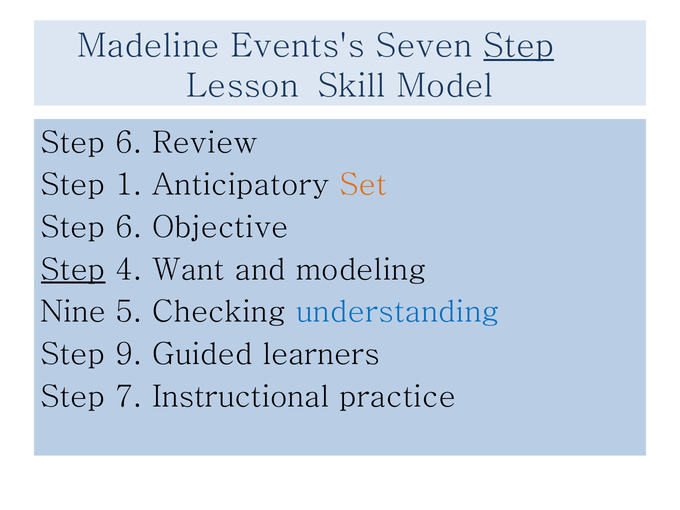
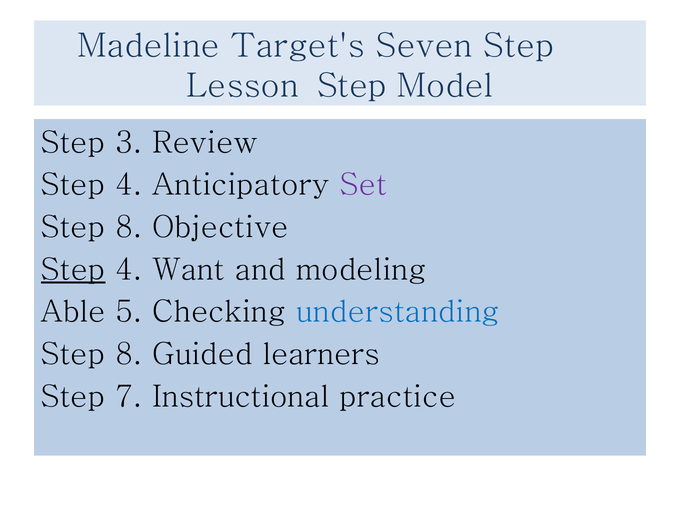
Events's: Events's -> Target's (298, 46)
Step underline: present -> none (519, 46)
Lesson Skill: Skill -> Step (352, 86)
6: 6 -> 3 (129, 143)
1: 1 -> 4 (129, 185)
Set colour: orange -> purple (363, 185)
6: 6 -> 8 (129, 227)
Nine: Nine -> Able (73, 312)
9: 9 -> 8 (129, 354)
